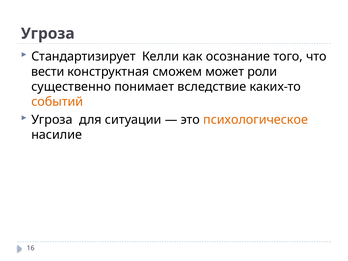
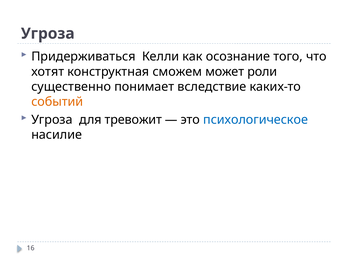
Стандартизирует: Стандартизирует -> Придерживаться (83, 57)
вести: вести -> хотят (48, 72)
ситуации: ситуации -> тревожит (133, 120)
психологическое colour: orange -> blue (256, 120)
